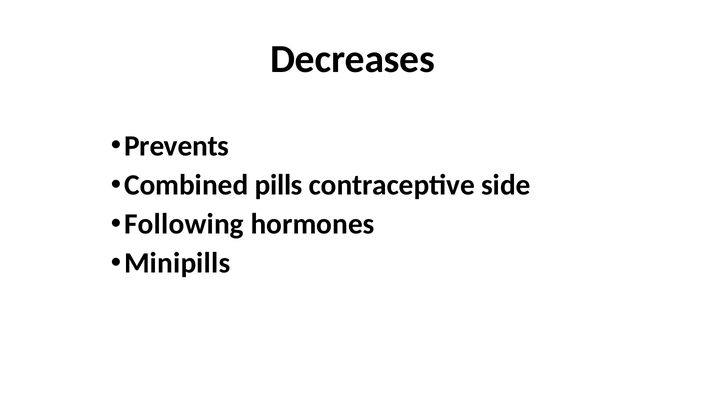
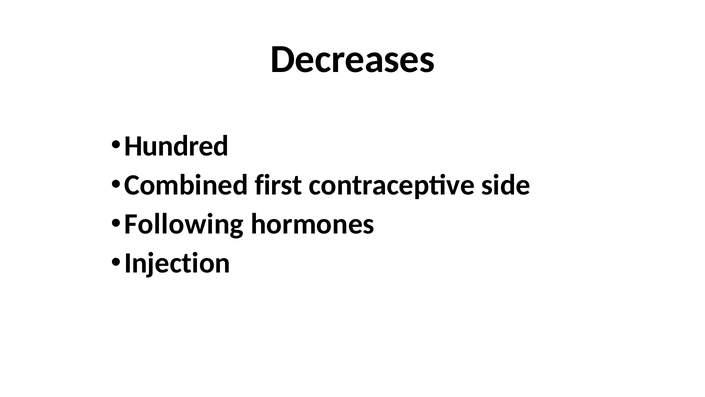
Prevents: Prevents -> Hundred (177, 146)
pills: pills -> first (279, 185)
Minipills: Minipills -> Injection (177, 263)
